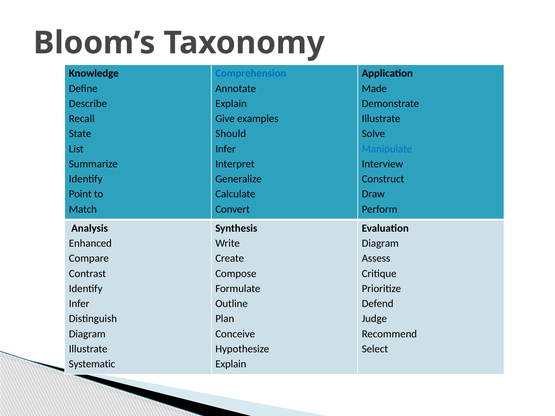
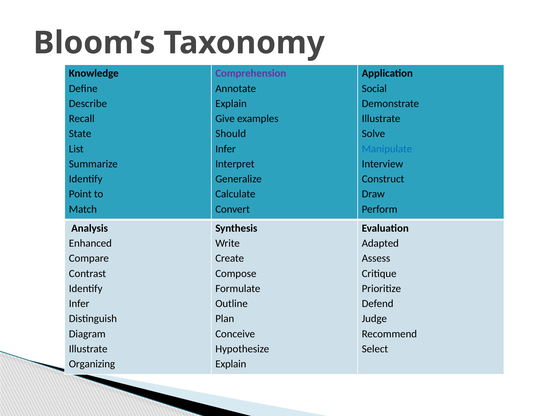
Comprehension colour: blue -> purple (251, 73)
Made: Made -> Social (374, 89)
Diagram: Diagram -> Adapted (380, 243)
Systematic: Systematic -> Organizing (92, 364)
